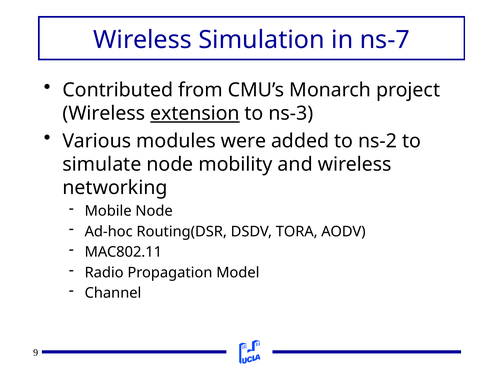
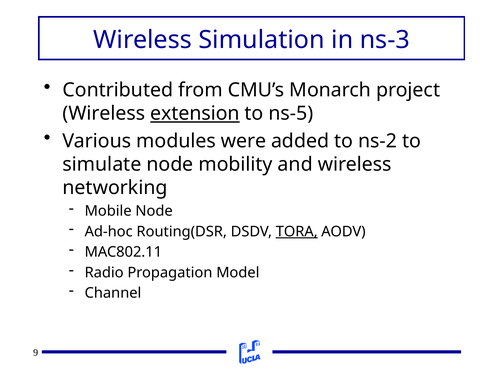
ns-7: ns-7 -> ns-3 (385, 40)
ns-3: ns-3 -> ns-5 (291, 114)
TORA underline: none -> present (297, 232)
